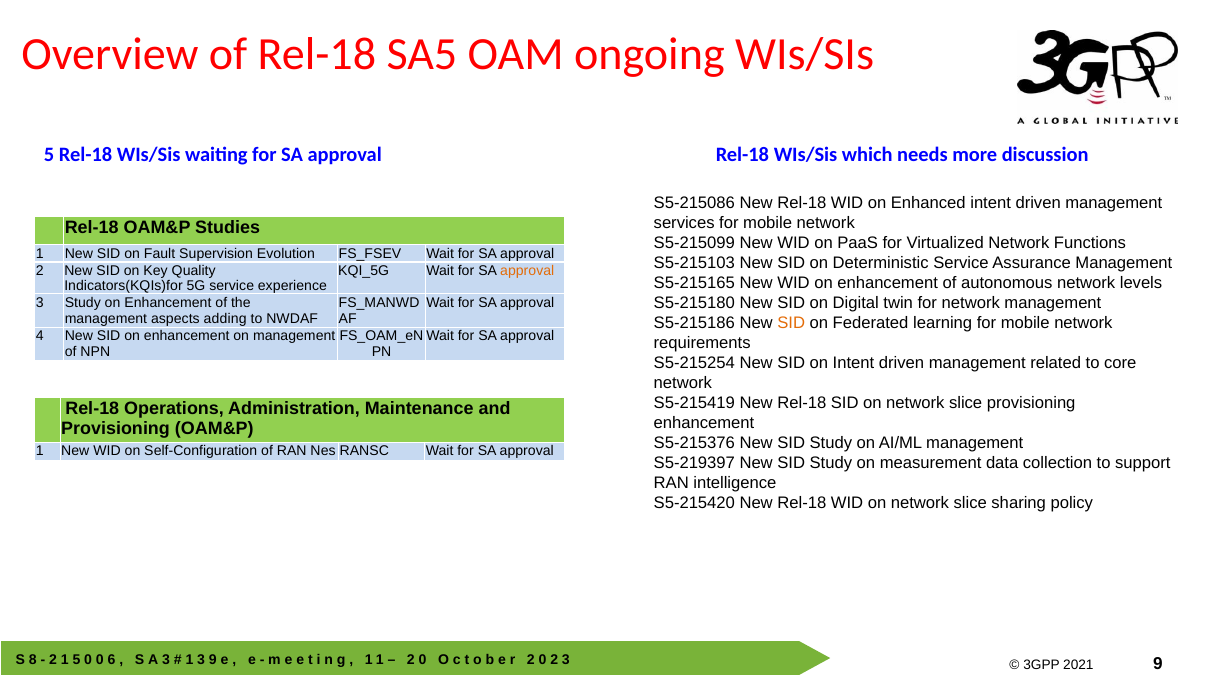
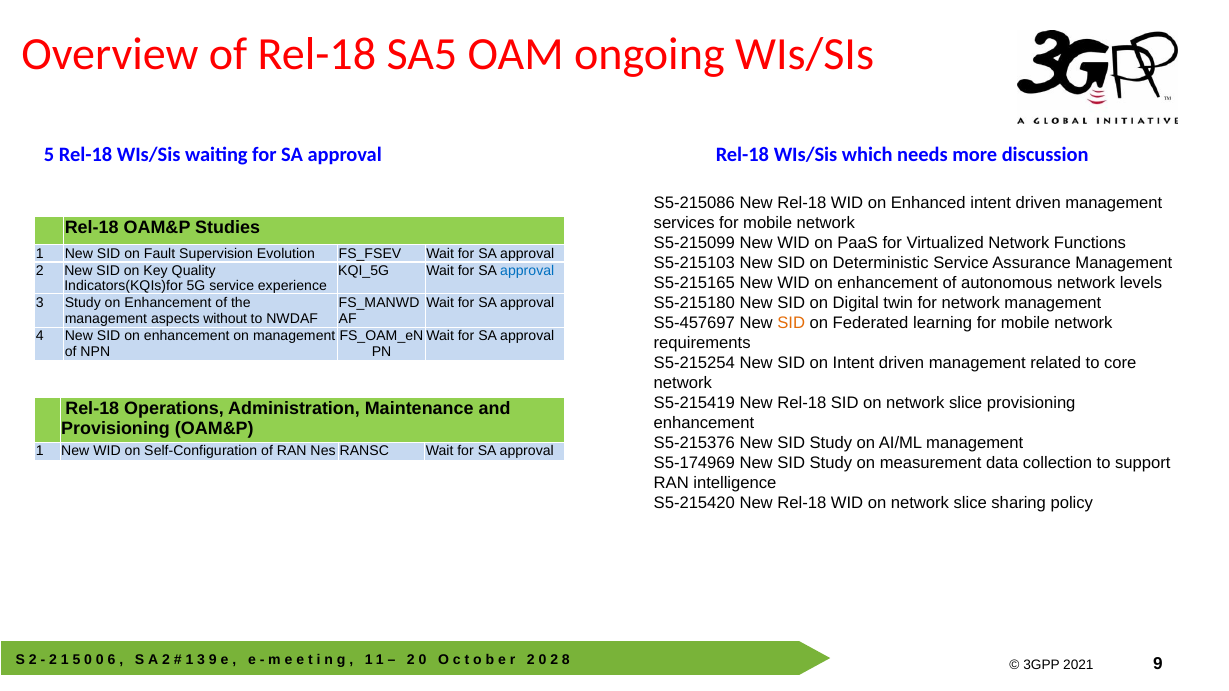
approval colour: orange -> blue (527, 271)
adding: adding -> without (225, 319)
S5-215186: S5-215186 -> S5-457697 (694, 323)
S5-219397: S5-219397 -> S5-174969 (694, 463)
8: 8 -> 2 (33, 660)
3: 3 -> 2 (166, 660)
2 3: 3 -> 8 (566, 660)
